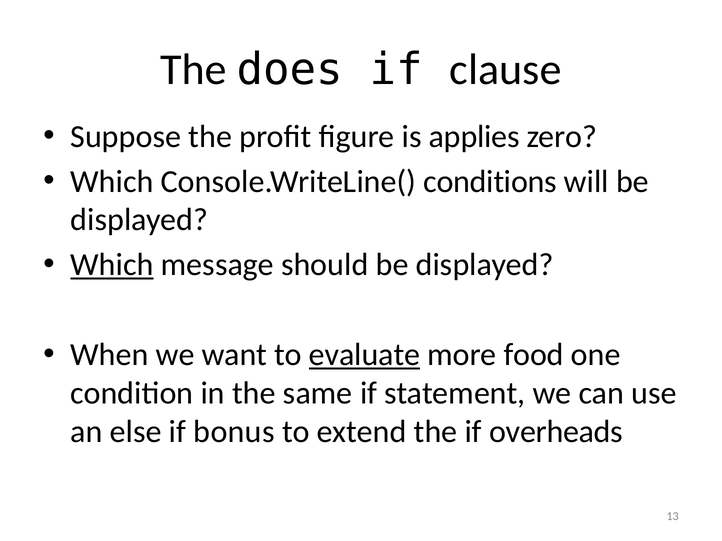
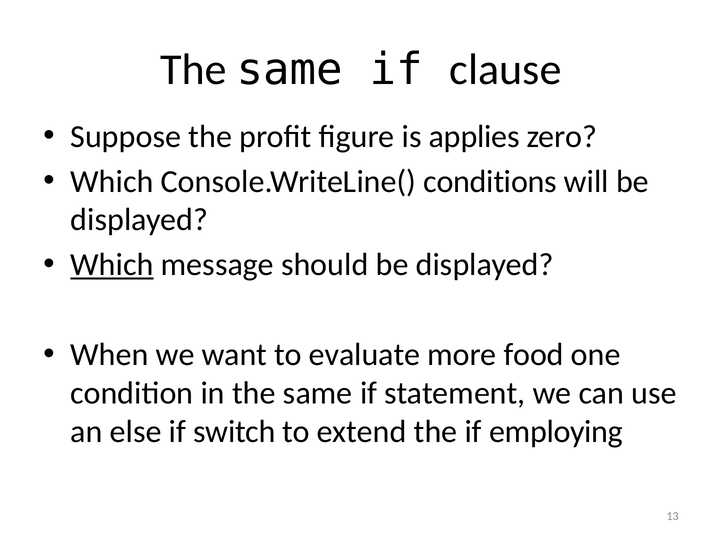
does: does -> same (290, 70)
evaluate underline: present -> none (365, 355)
bonus: bonus -> switch (234, 432)
overheads: overheads -> employing (556, 432)
